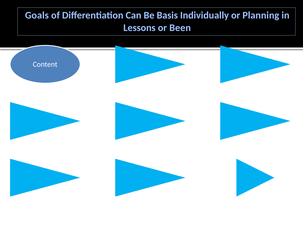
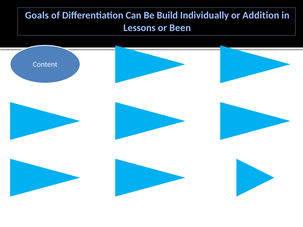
Basis: Basis -> Build (167, 15)
Planning: Planning -> Addition (261, 15)
